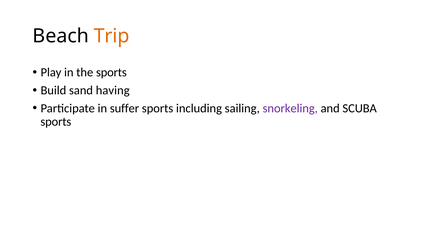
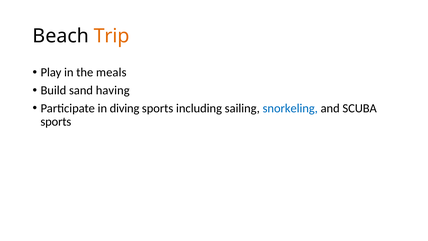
the sports: sports -> meals (111, 72)
suffer: suffer -> diving (125, 108)
snorkeling colour: purple -> blue (290, 108)
